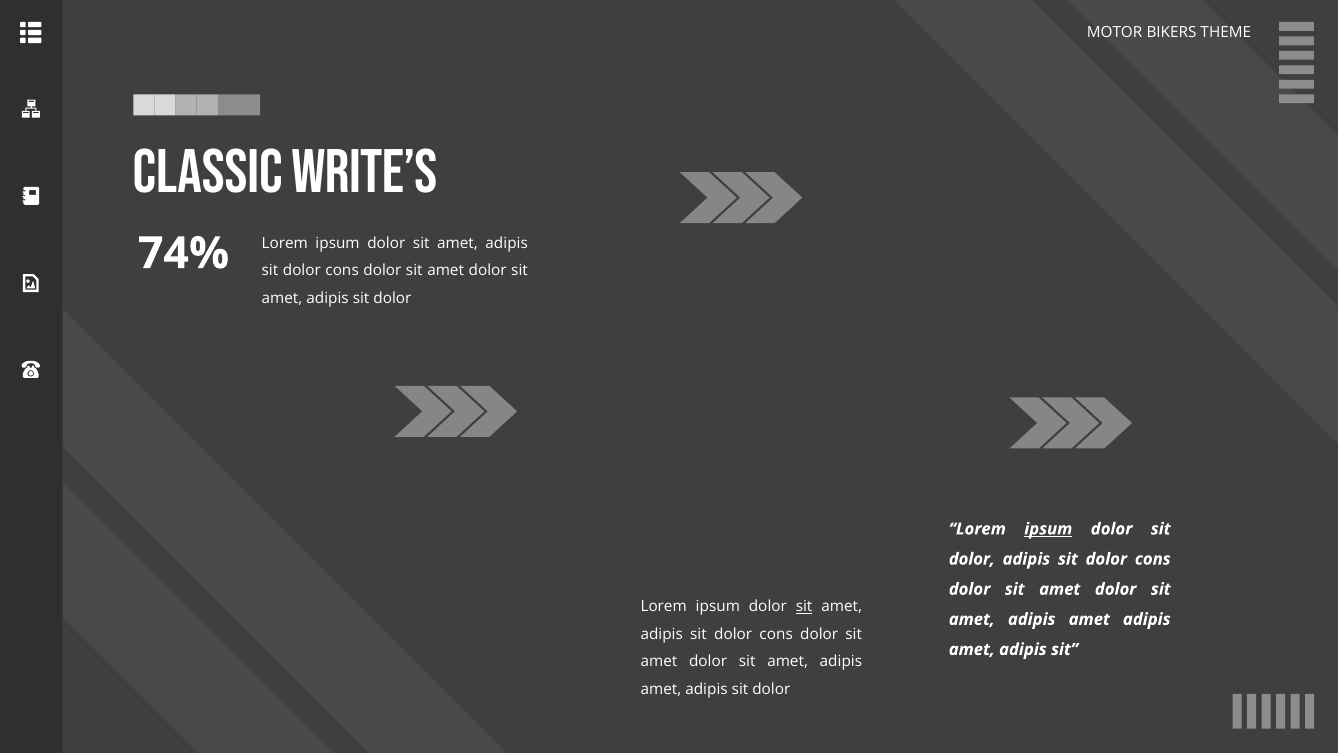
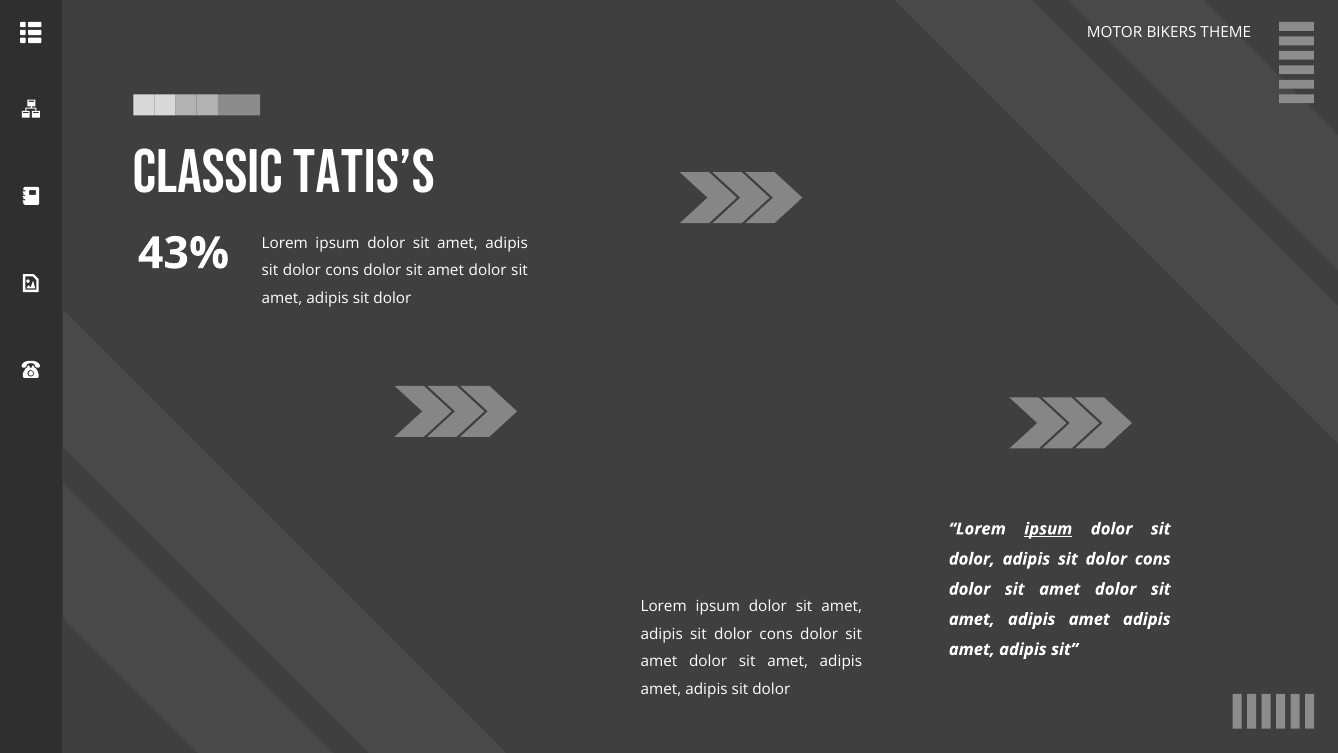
Write’s: Write’s -> Tatis’s (364, 172)
74%: 74% -> 43% (184, 253)
sit underline: present -> none (804, 606)
